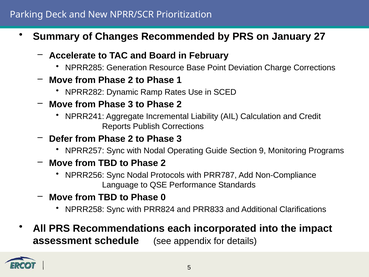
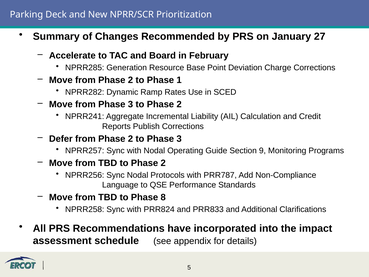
0: 0 -> 8 (163, 197)
each: each -> have (179, 228)
